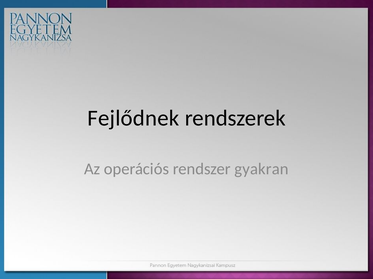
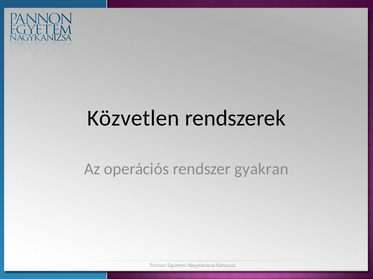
Fejlődnek: Fejlődnek -> Közvetlen (133, 118)
